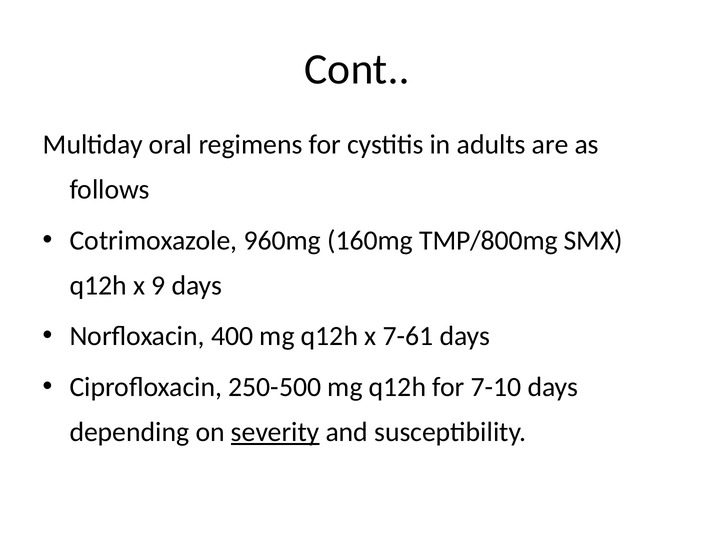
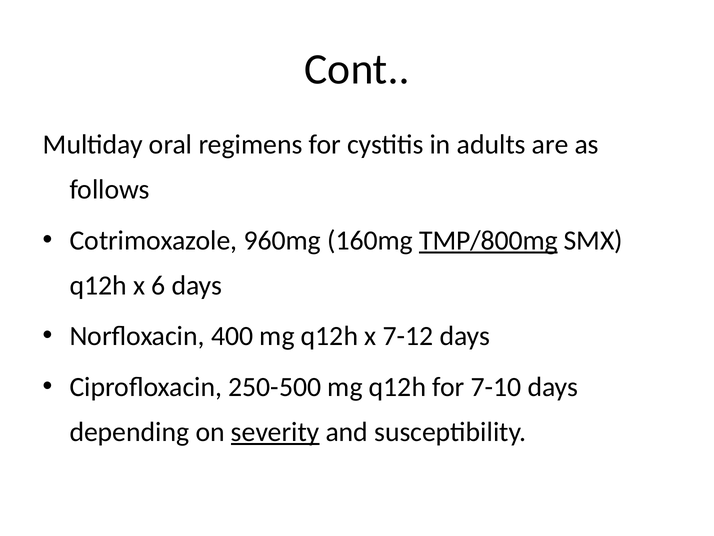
TMP/800mg underline: none -> present (488, 240)
9: 9 -> 6 (158, 285)
7-61: 7-61 -> 7-12 (408, 336)
